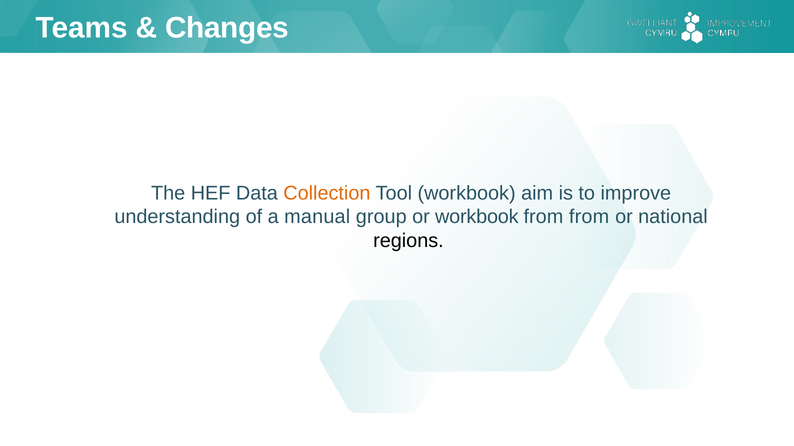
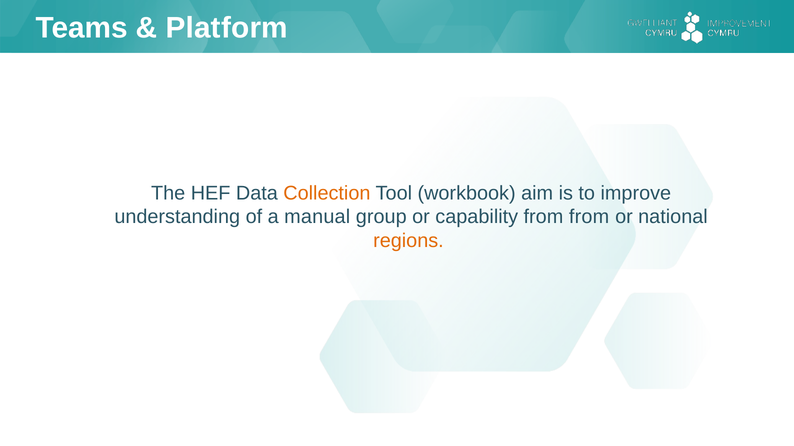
Changes: Changes -> Platform (227, 28)
or workbook: workbook -> capability (477, 217)
regions colour: black -> orange (408, 241)
